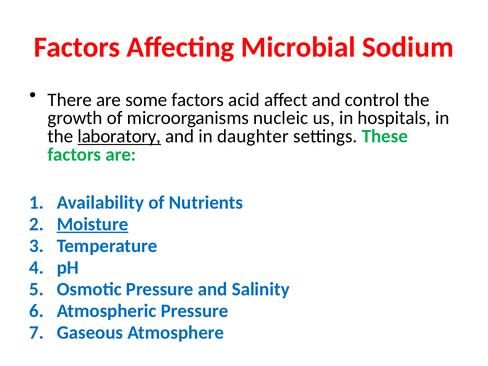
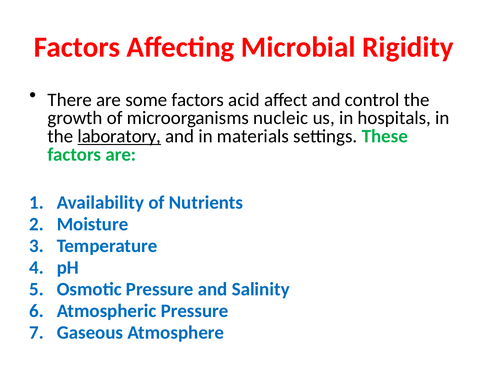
Sodium: Sodium -> Rigidity (408, 47)
daughter: daughter -> materials (253, 136)
Moisture underline: present -> none (93, 224)
